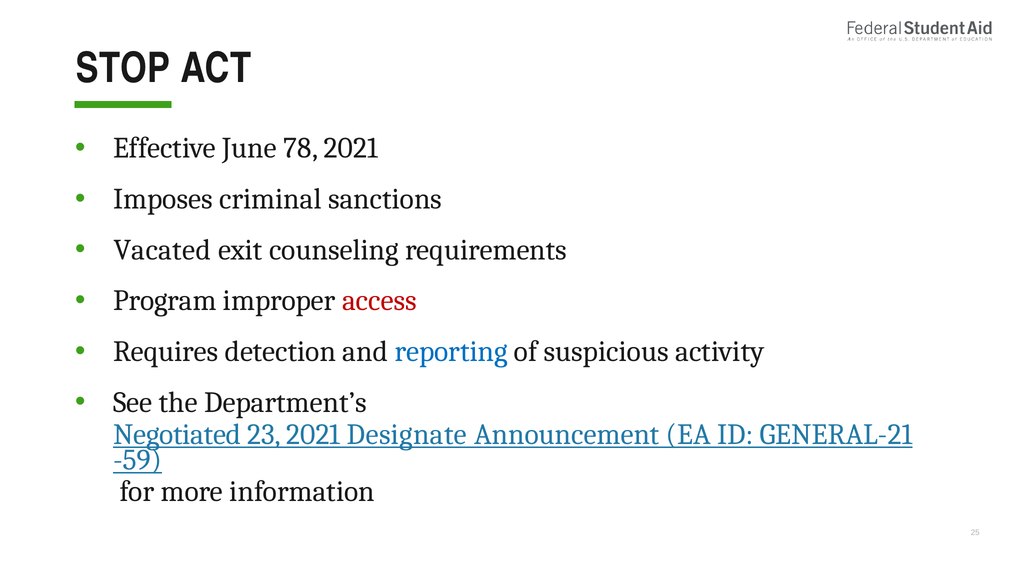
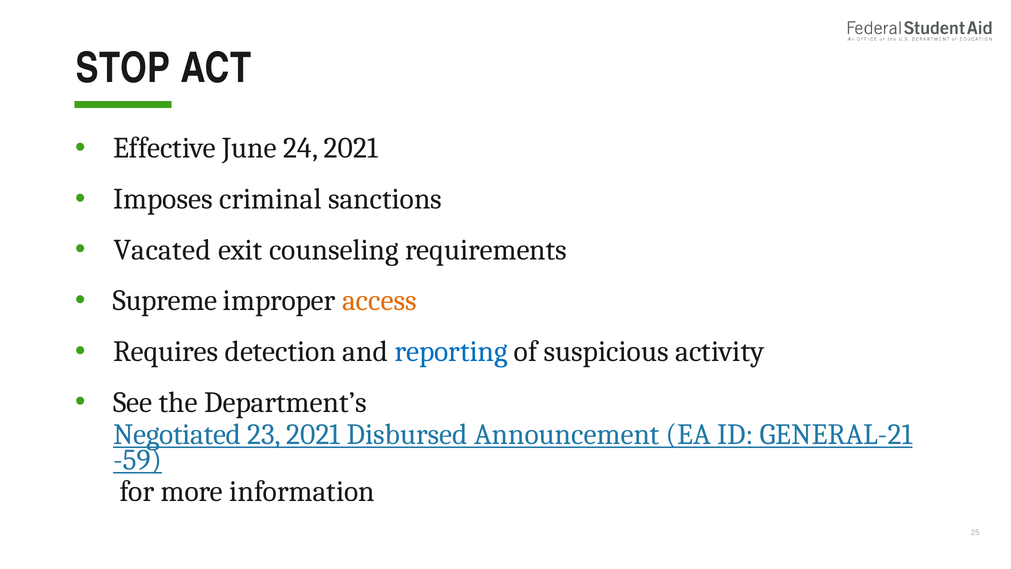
78: 78 -> 24 (301, 148)
Program: Program -> Supreme (165, 301)
access colour: red -> orange (379, 301)
Designate: Designate -> Disbursed (407, 434)
